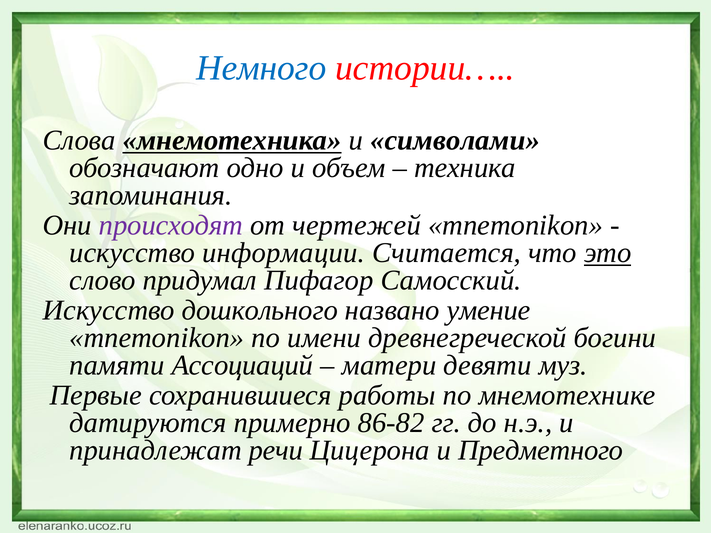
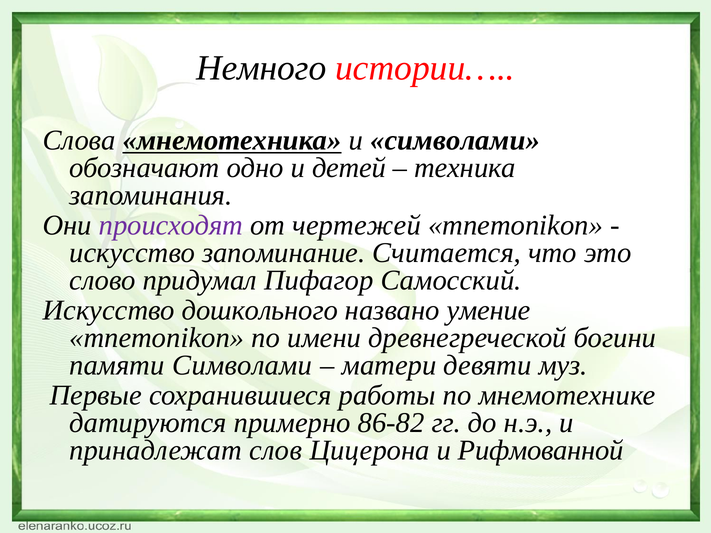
Немного colour: blue -> black (261, 68)
объем: объем -> детей (349, 168)
информации: информации -> запоминание (284, 253)
это underline: present -> none (608, 253)
памяти Ассоциаций: Ассоциаций -> Символами (242, 365)
речи: речи -> слов (276, 450)
Предметного: Предметного -> Рифмованной (541, 450)
